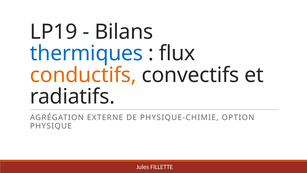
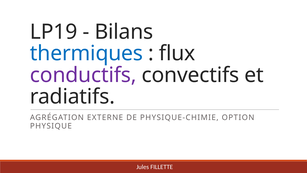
conductifs colour: orange -> purple (83, 75)
